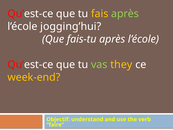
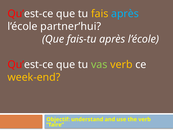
après colour: light green -> light blue (125, 14)
jogging’hui: jogging’hui -> partner’hui (71, 26)
vas they: they -> verb (121, 64)
